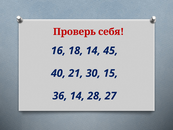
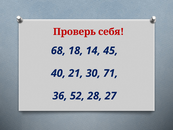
16: 16 -> 68 (58, 51)
15: 15 -> 71 (111, 73)
36 14: 14 -> 52 (77, 96)
